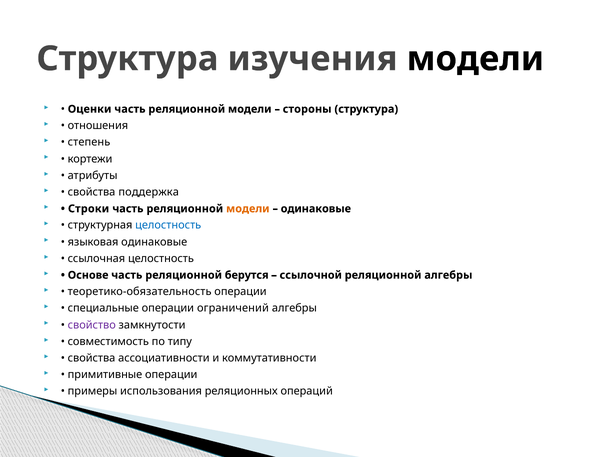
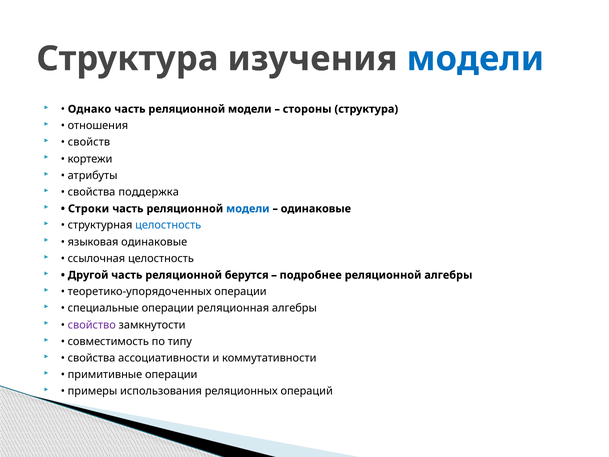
модели colour: black -> blue (475, 59)
Оценки: Оценки -> Однако (90, 109)
степень: степень -> свойств (89, 142)
модели colour: orange -> blue (248, 209)
Основе: Основе -> Другой (88, 275)
ссылочной: ссылочной -> подробнее (311, 275)
теоретико-обязательность: теоретико-обязательность -> теоретико-упорядоченных (140, 292)
ограничений: ограничений -> реляционная (233, 308)
